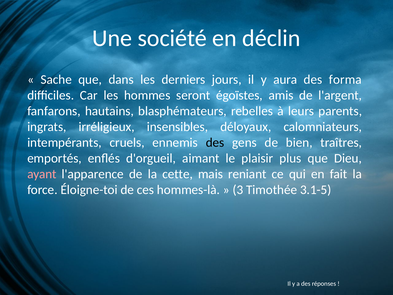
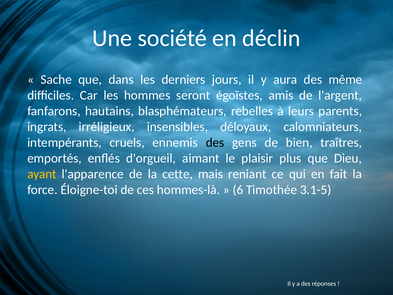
forma: forma -> même (345, 80)
ayant colour: pink -> yellow (42, 174)
3: 3 -> 6 (238, 190)
